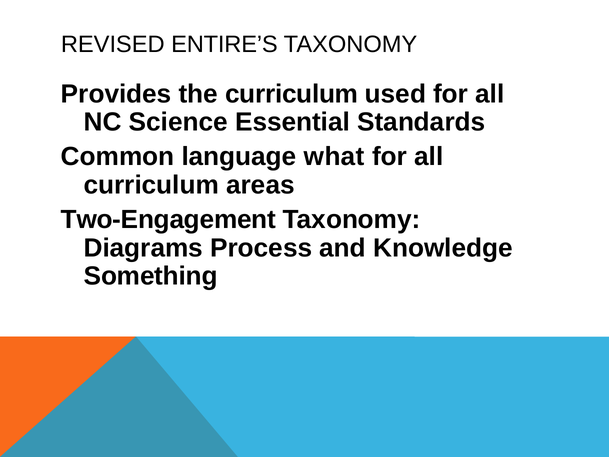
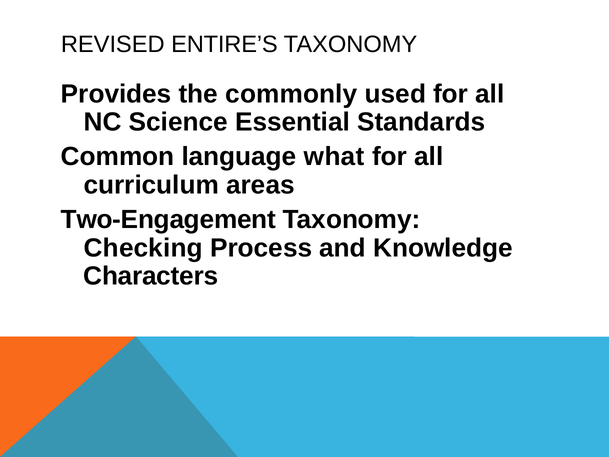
the curriculum: curriculum -> commonly (291, 94)
Diagrams: Diagrams -> Checking (143, 248)
Something: Something -> Characters (151, 276)
